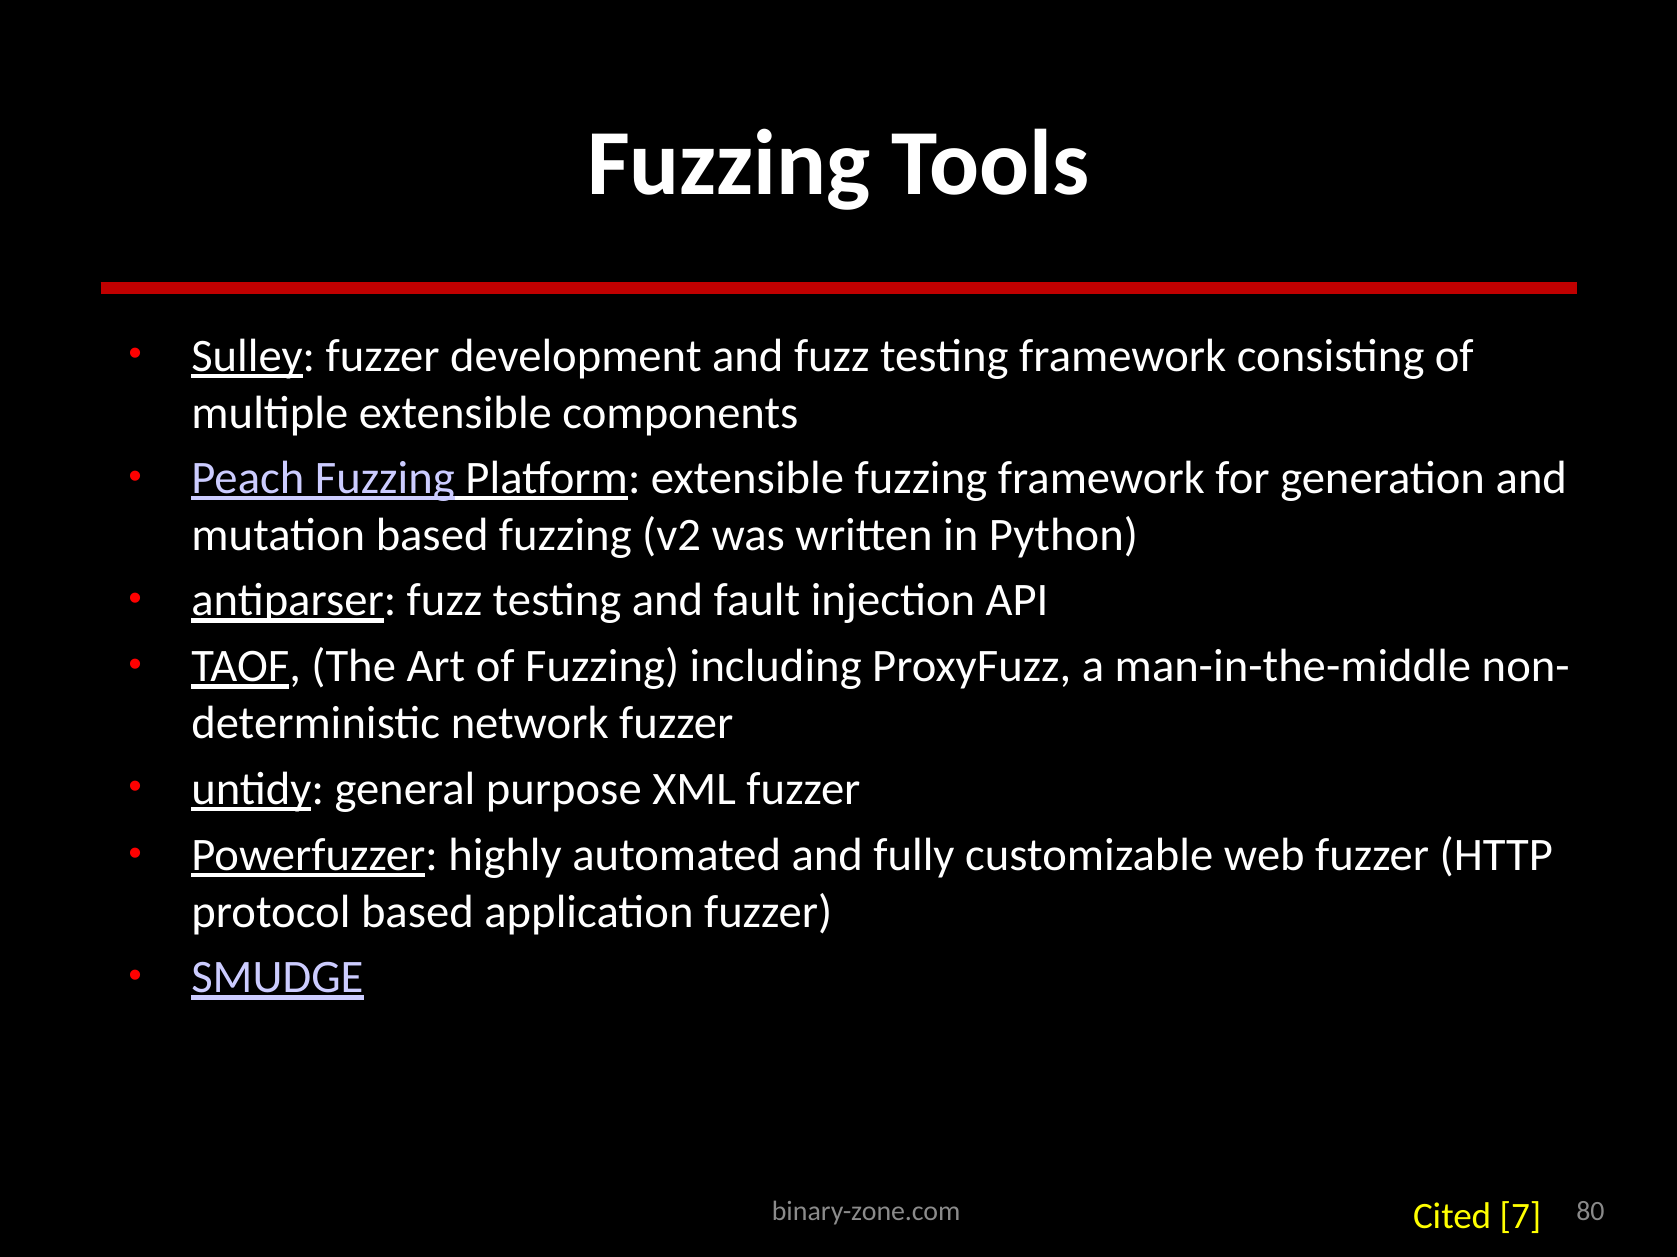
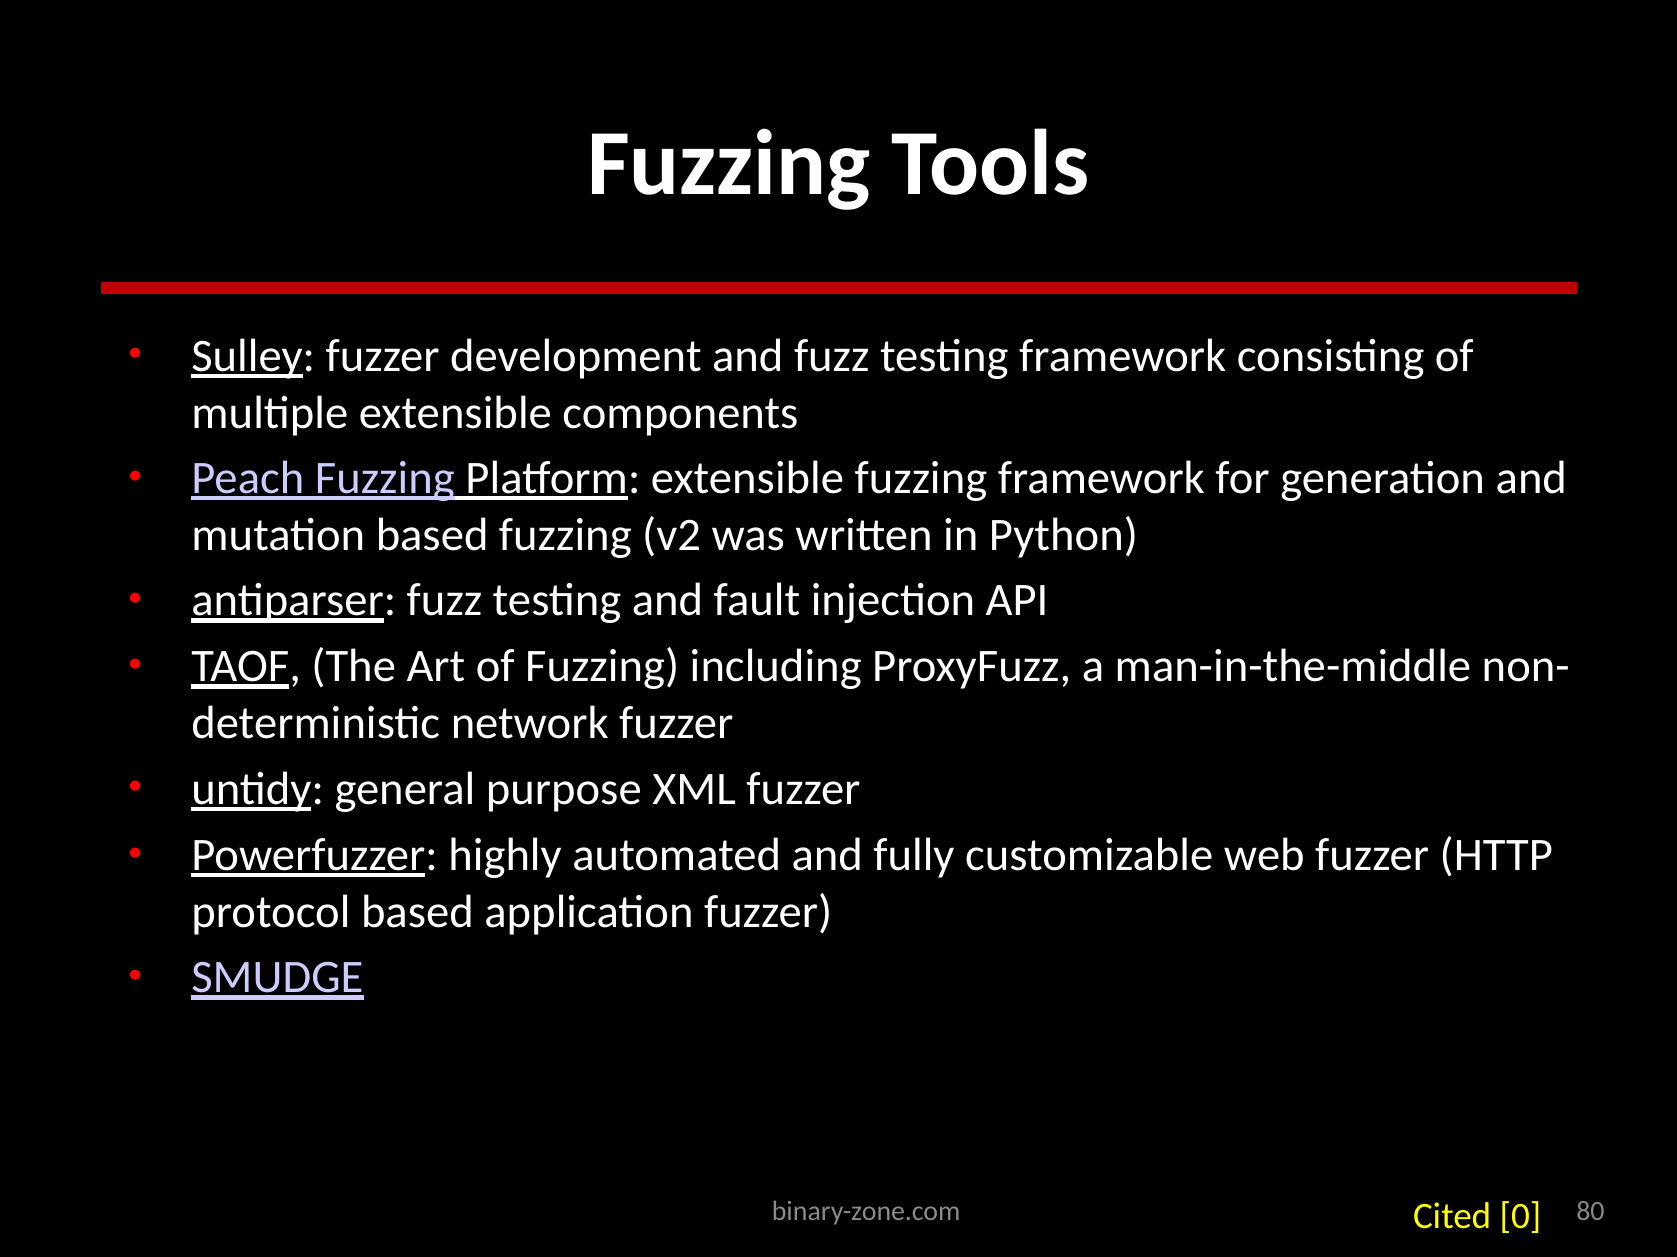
7: 7 -> 0 (1520, 1217)
